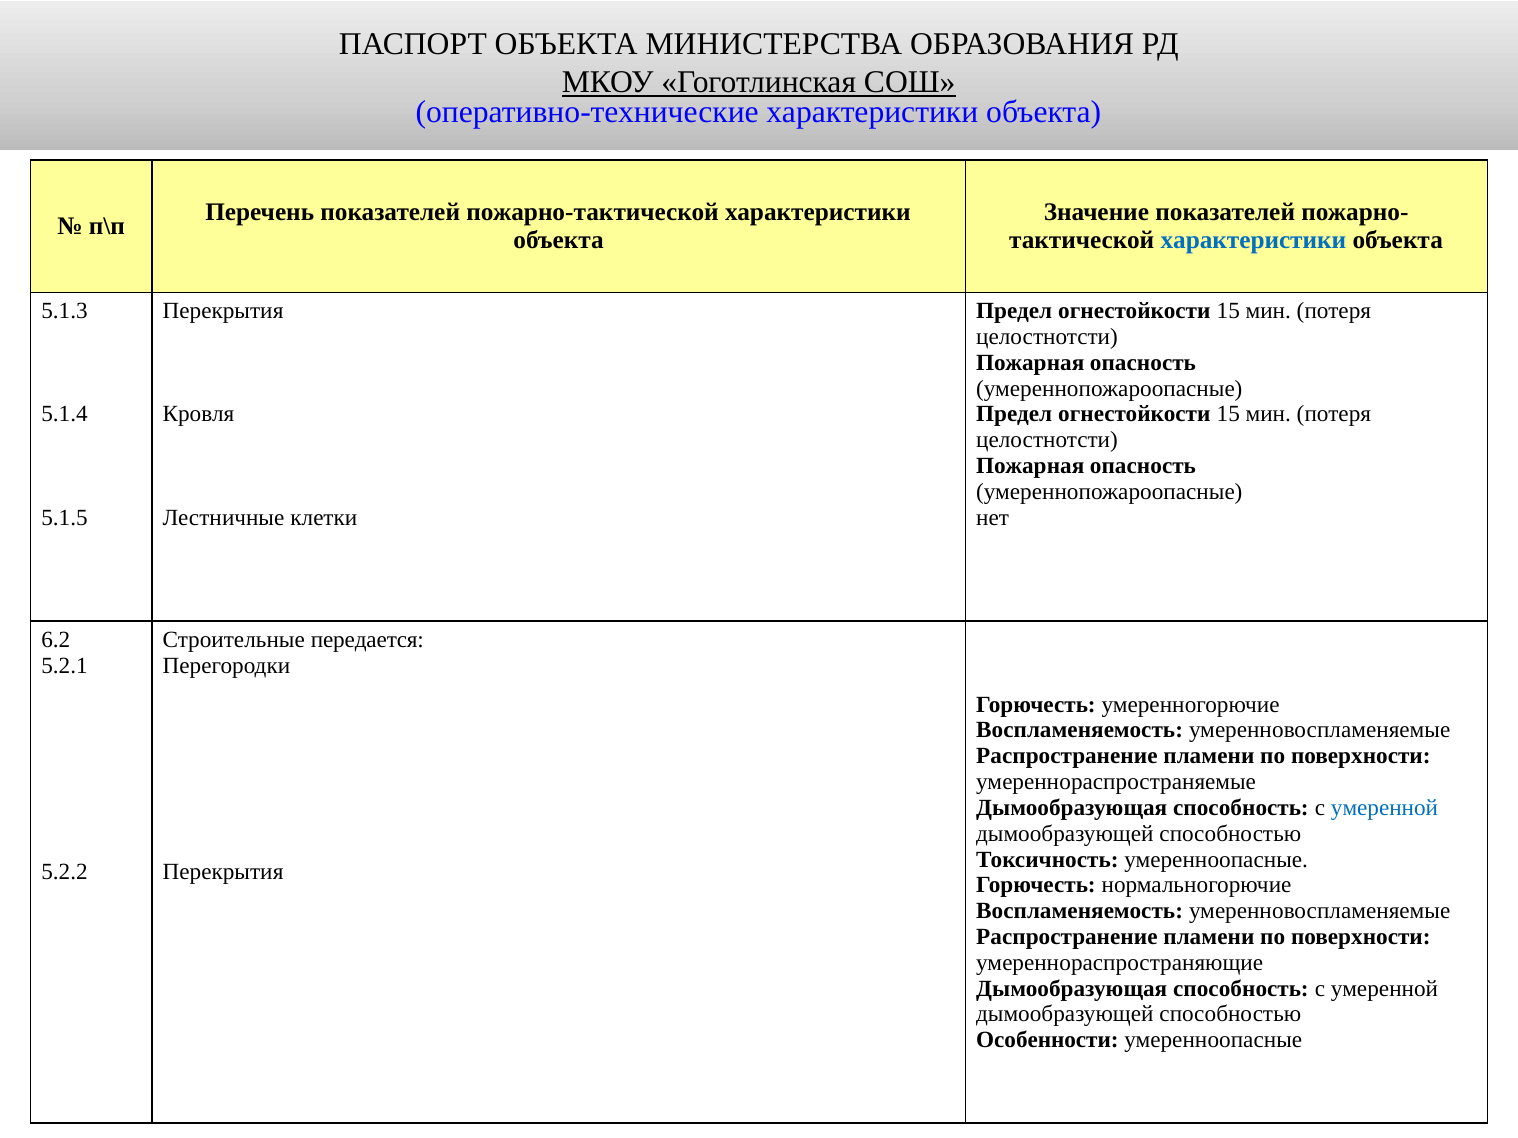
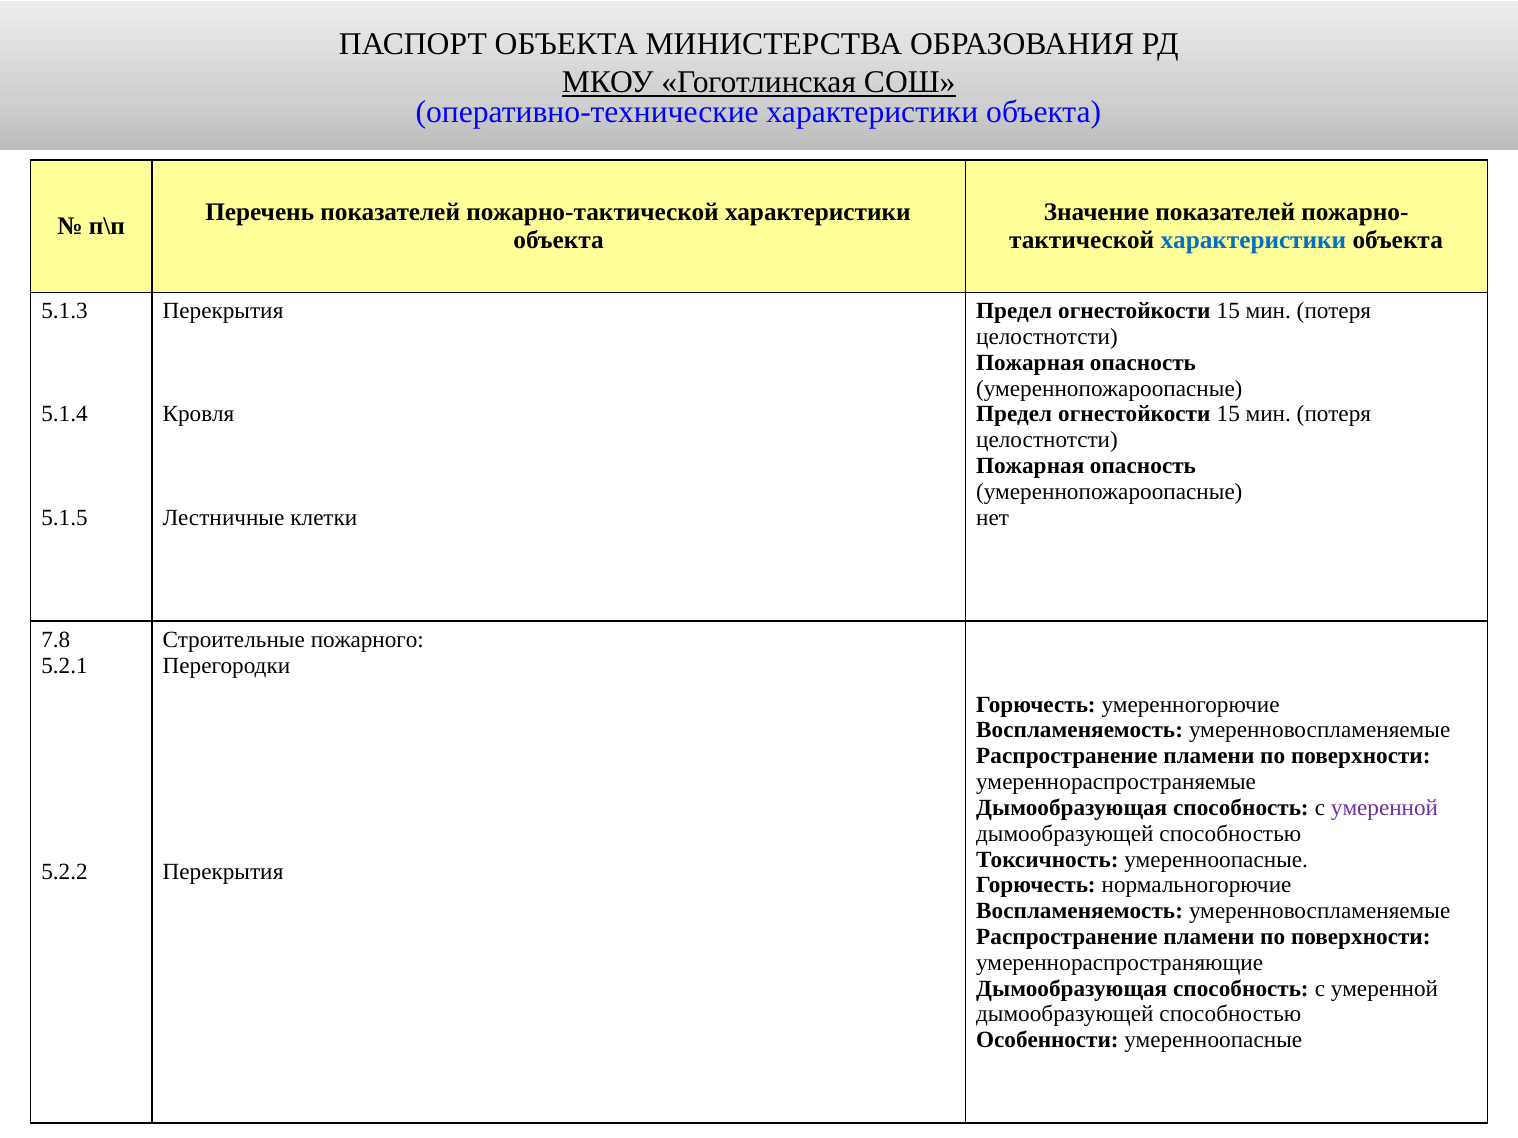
6.2: 6.2 -> 7.8 (56, 640)
передается: передается -> пожарного (367, 640)
умеренной colour: blue -> purple (1385, 808)
